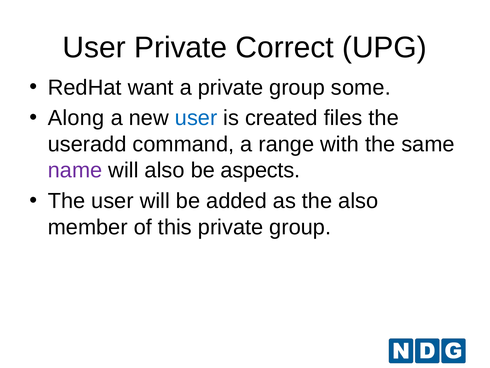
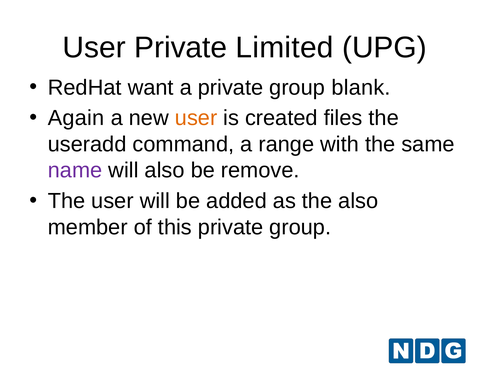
Correct: Correct -> Limited (285, 47)
some: some -> blank (361, 87)
Along: Along -> Again (76, 118)
user colour: blue -> orange (196, 118)
aspects: aspects -> remove (260, 170)
